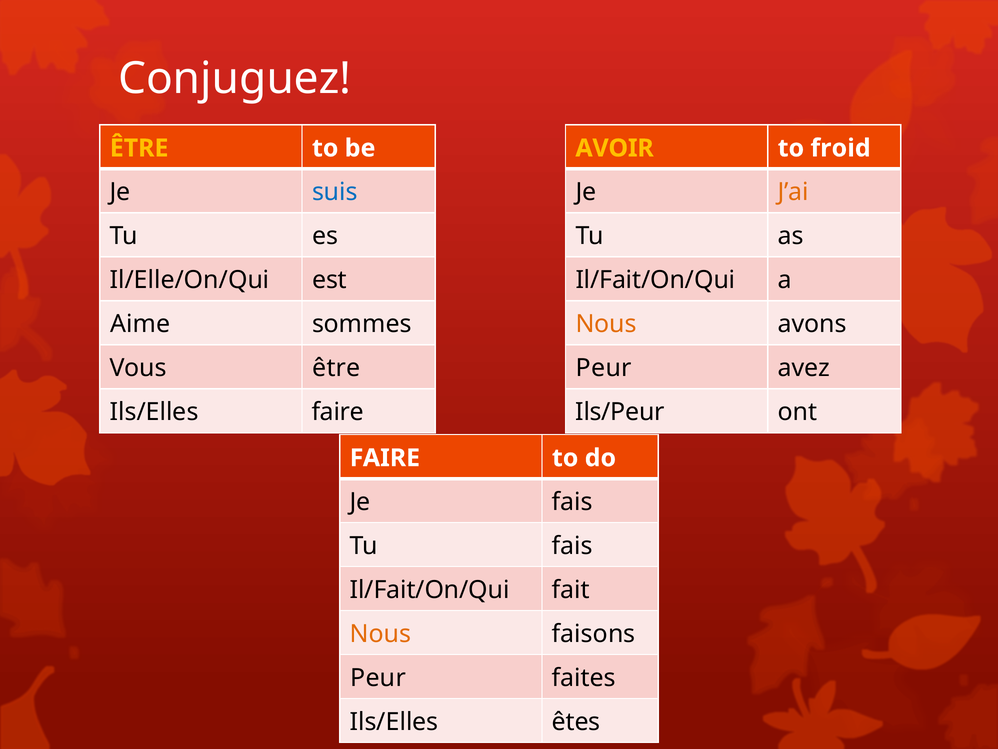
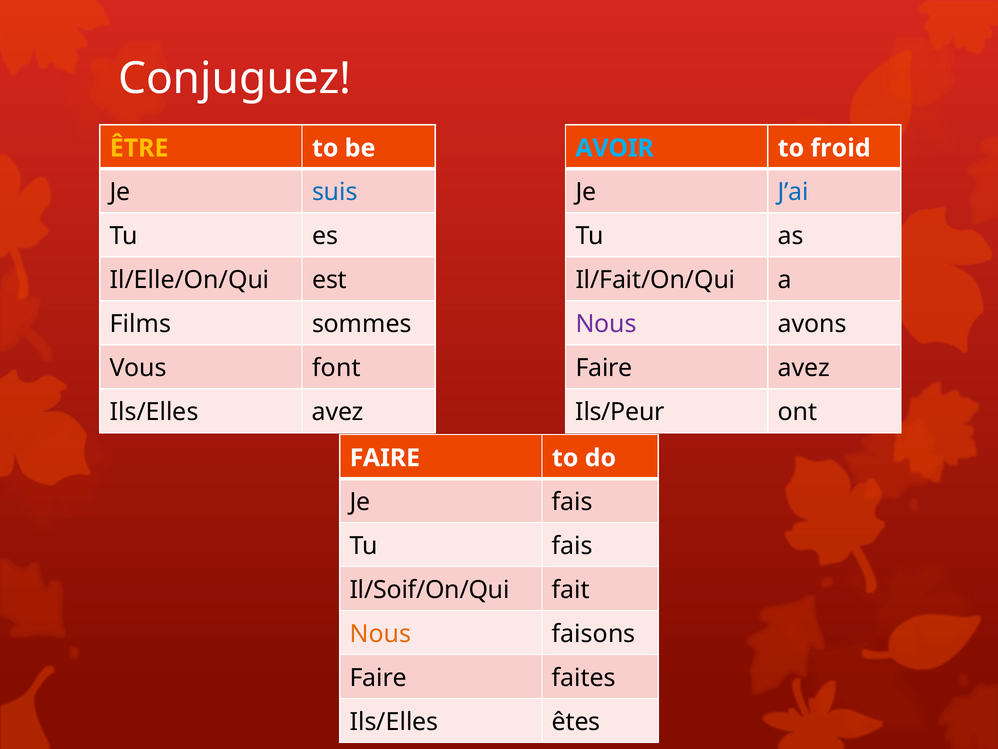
AVOIR colour: yellow -> light blue (615, 148)
J’ai colour: orange -> blue (793, 192)
Aime: Aime -> Films (140, 324)
Nous colour: orange -> purple (606, 324)
Vous être: être -> font (336, 368)
Peur: Peur -> Faire (604, 368)
Ils/Elles faire: faire -> avez (338, 412)
Il/Fait/On/Qui: Il/Fait/On/Qui -> Il/Soif/On/Qui (430, 590)
Peur: Peur -> Faire (378, 678)
